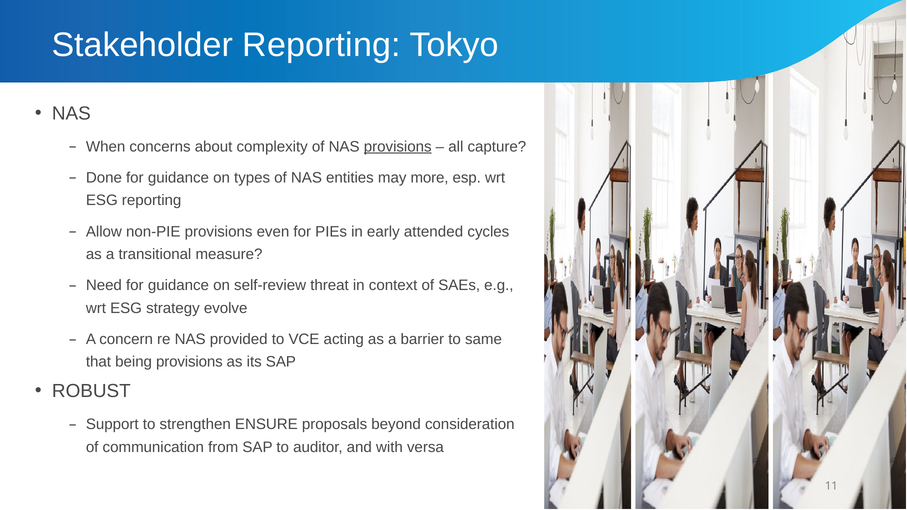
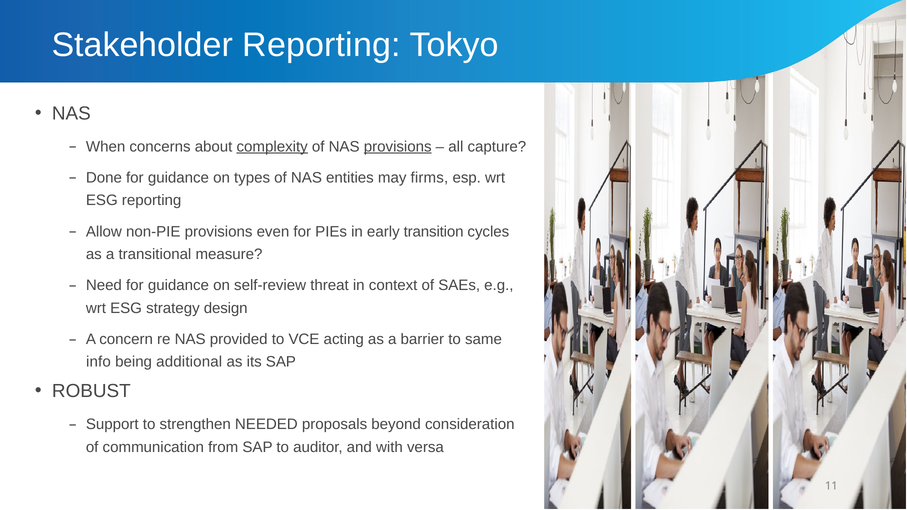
complexity underline: none -> present (272, 147)
more: more -> firms (429, 178)
attended: attended -> transition (434, 232)
evolve: evolve -> design (226, 308)
that: that -> info (98, 362)
being provisions: provisions -> additional (189, 362)
ENSURE: ENSURE -> NEEDED (266, 425)
